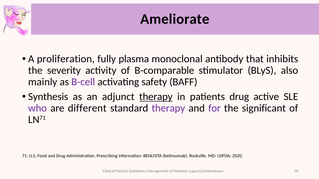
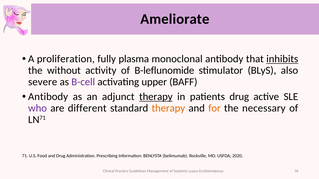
inhibits underline: none -> present (282, 59)
severity: severity -> without (64, 71)
B-comparable: B-comparable -> B-leflunomide (164, 71)
mainly: mainly -> severe (43, 82)
safety: safety -> upper (154, 82)
Synthesis: Synthesis -> Antibody (48, 97)
therapy colour: purple -> orange (168, 108)
for colour: purple -> orange (214, 108)
significant: significant -> necessary (264, 108)
